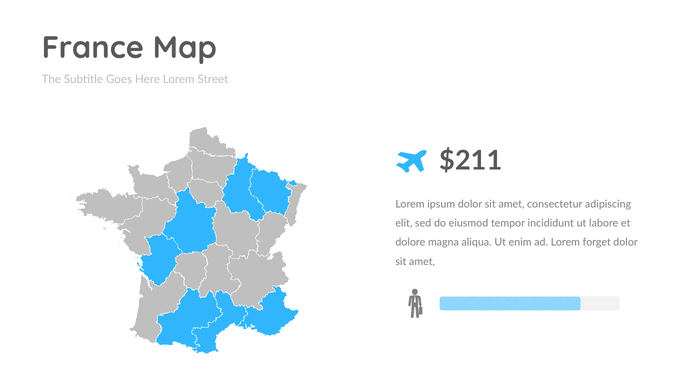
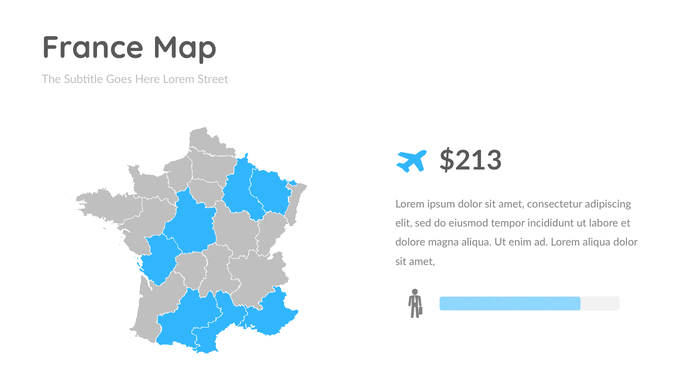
$211: $211 -> $213 (471, 160)
Lorem forget: forget -> aliqua (597, 242)
